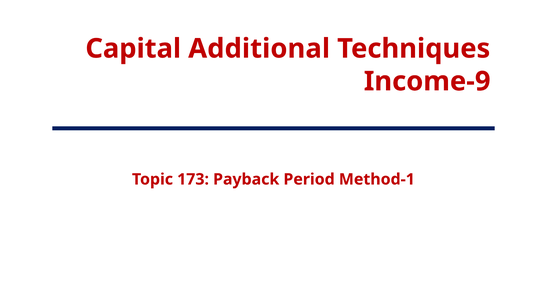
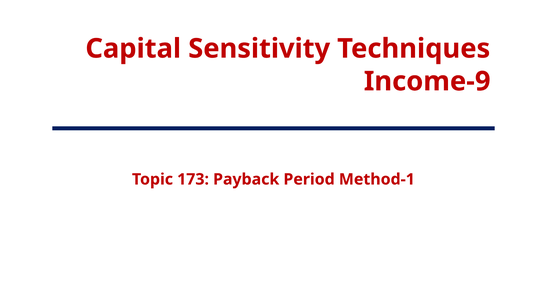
Additional: Additional -> Sensitivity (259, 49)
